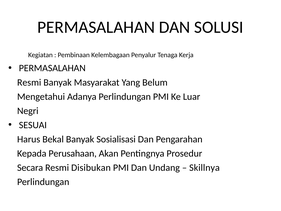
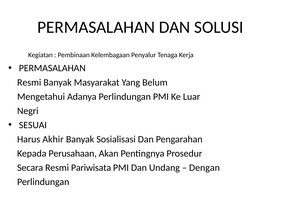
Bekal: Bekal -> Akhir (53, 139)
Disibukan: Disibukan -> Pariwisata (91, 168)
Skillnya: Skillnya -> Dengan (204, 168)
